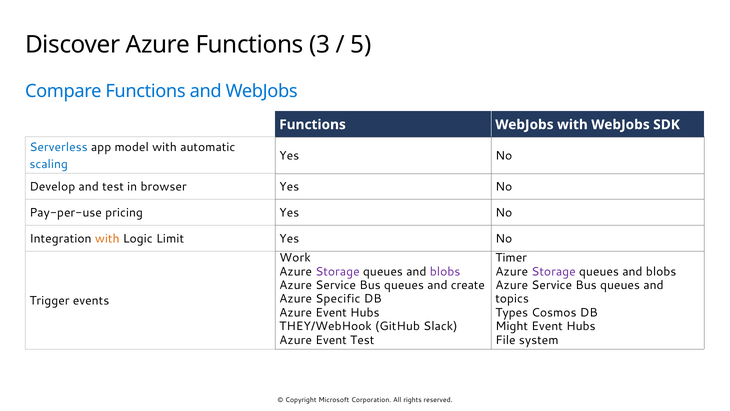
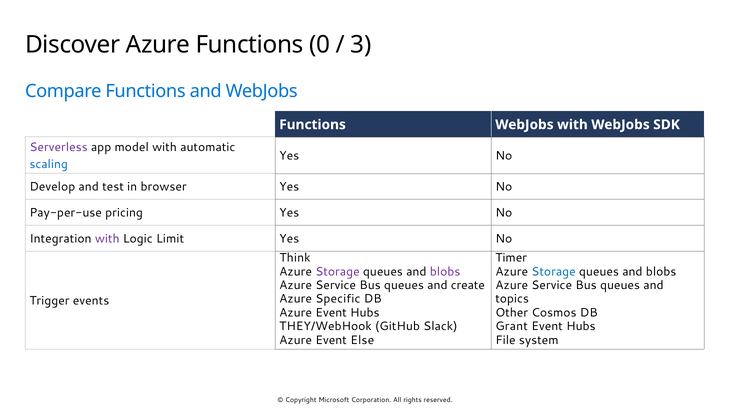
3: 3 -> 0 (320, 45)
5: 5 -> 3 (361, 45)
Serverless colour: blue -> purple (59, 147)
with colour: orange -> purple (107, 239)
Work: Work -> Think (295, 258)
Storage colour: purple -> blue (554, 271)
Types: Types -> Other (512, 312)
Might: Might -> Grant (512, 326)
Event Test: Test -> Else (362, 340)
